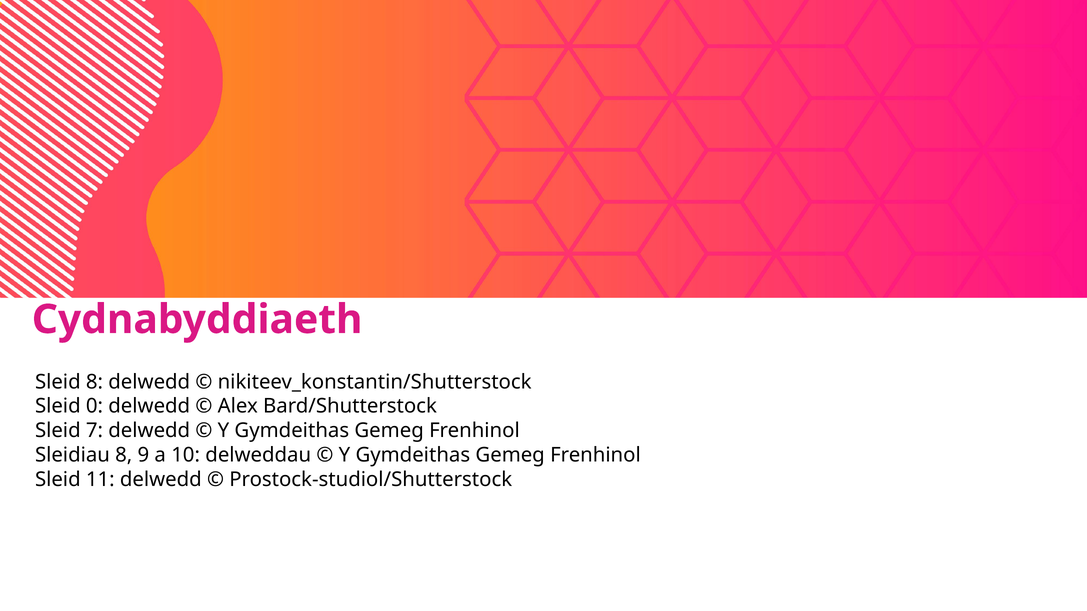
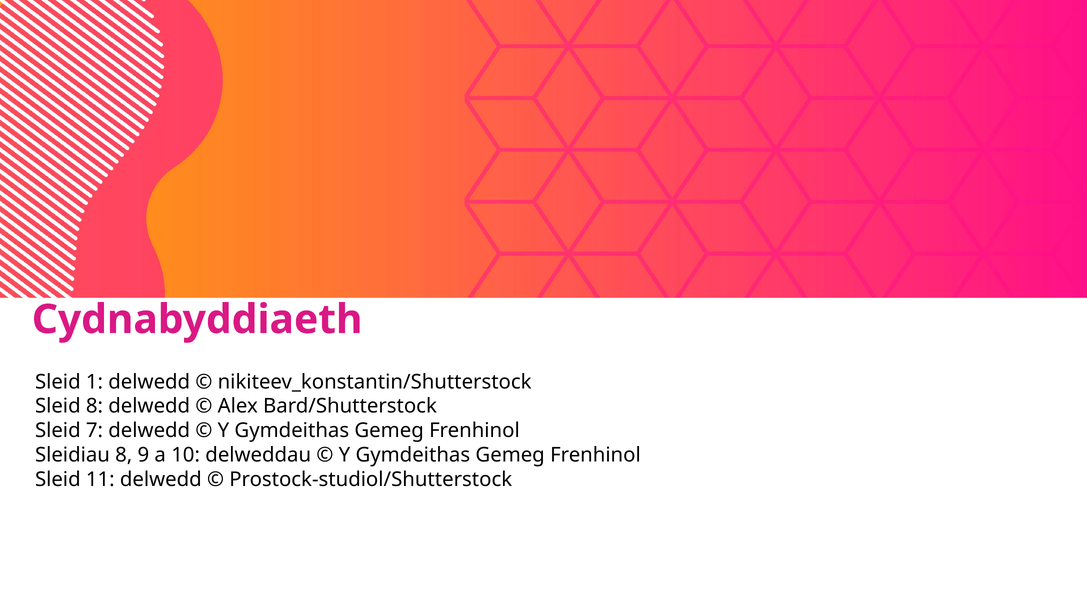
Sleid 8: 8 -> 1 (94, 382)
Sleid 0: 0 -> 8 (94, 407)
